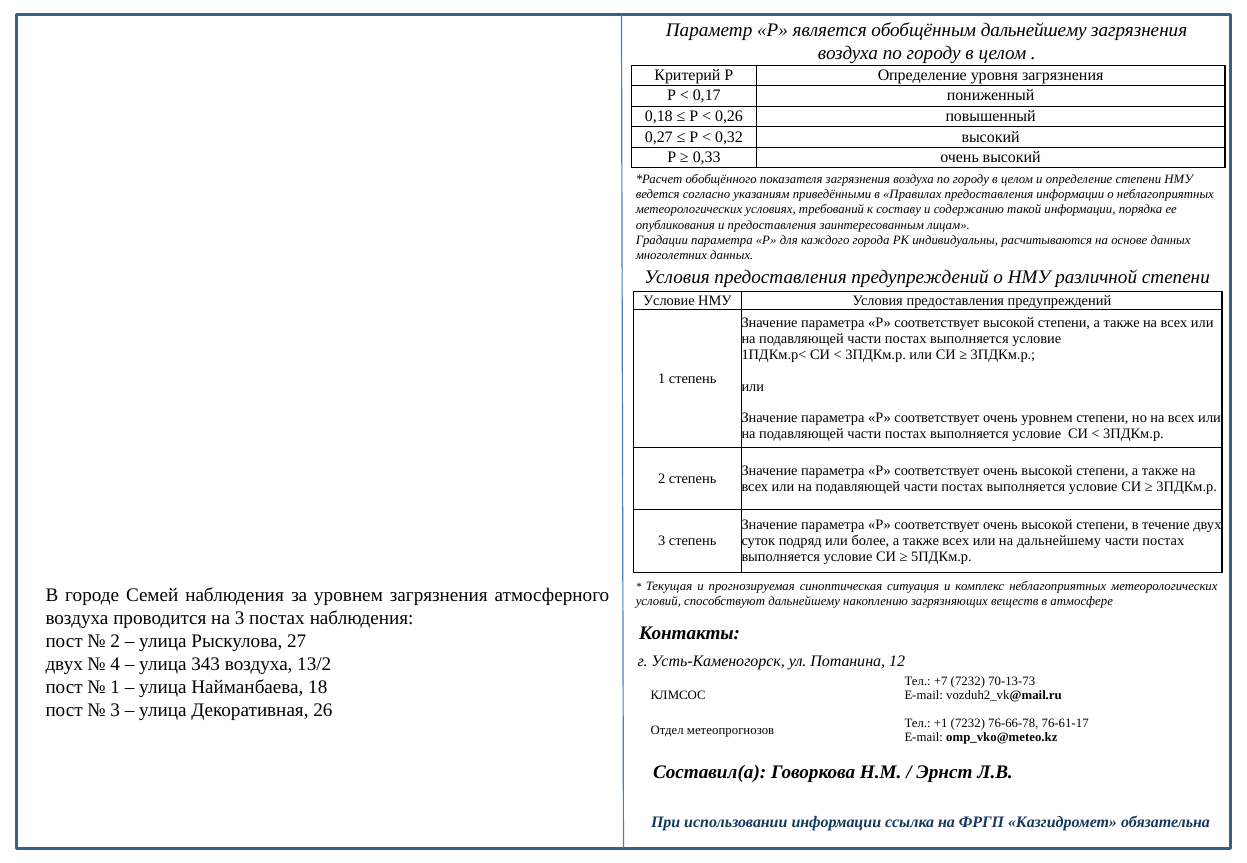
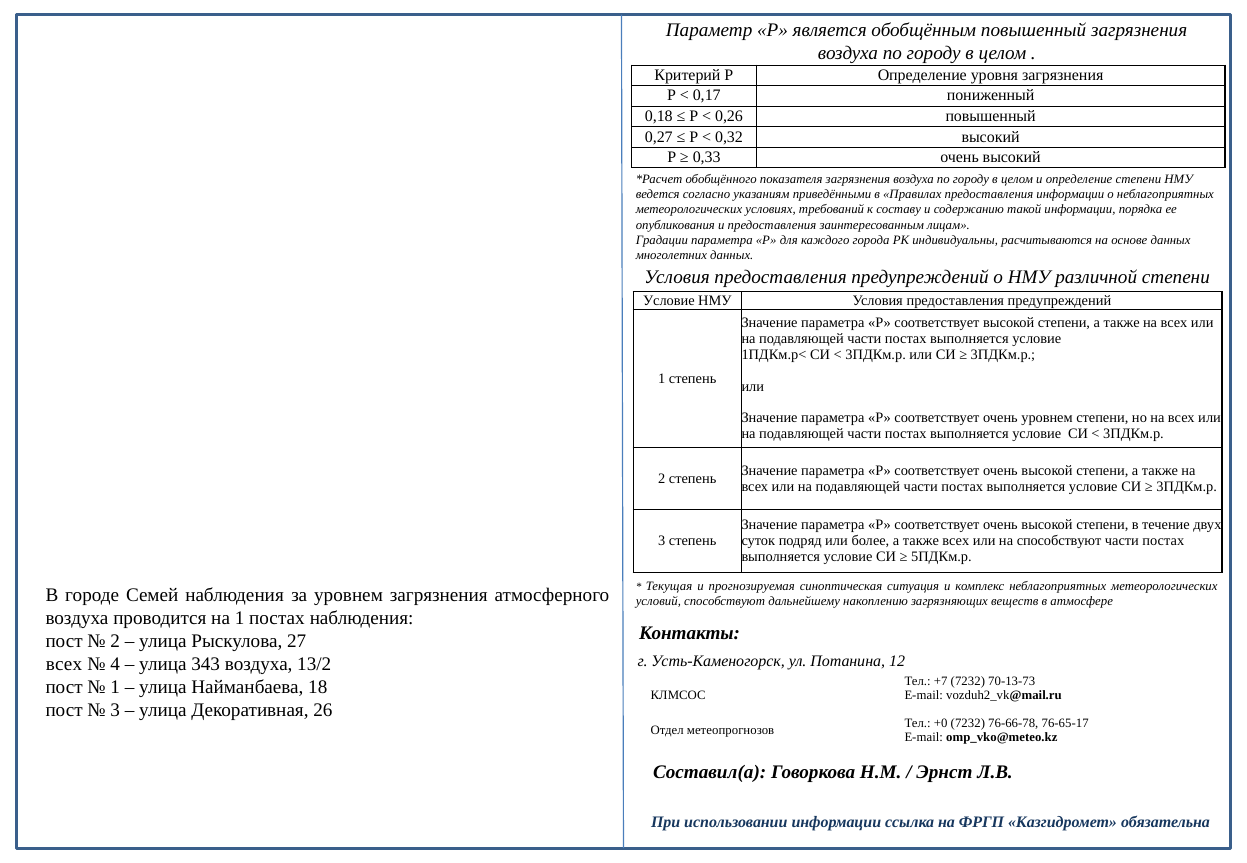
обобщённым дальнейшему: дальнейшему -> повышенный (1034, 30)
на дальнейшему: дальнейшему -> способствуют (1059, 541)
на 3: 3 -> 1 (240, 618)
двух: двух -> всех (64, 664)
+1: +1 -> +0 (941, 723)
76-61-17: 76-61-17 -> 76-65-17 (1065, 723)
